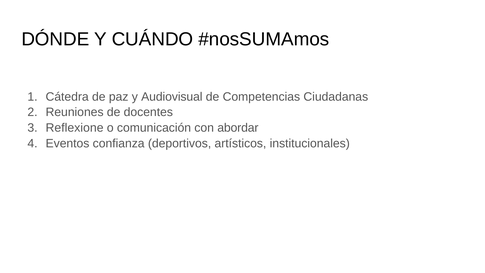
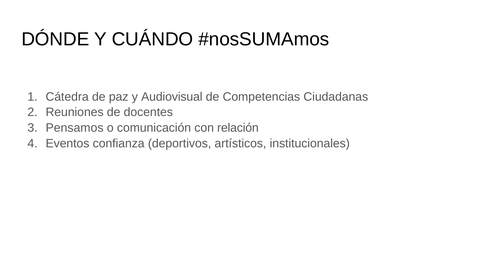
Reflexione: Reflexione -> Pensamos (75, 128)
abordar: abordar -> relación (238, 128)
